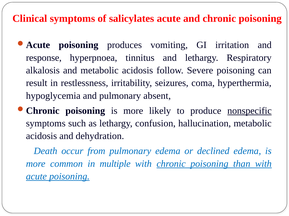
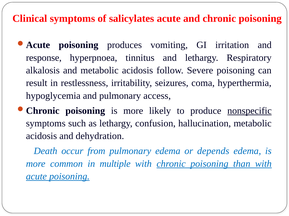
absent: absent -> access (157, 96)
declined: declined -> depends (213, 151)
